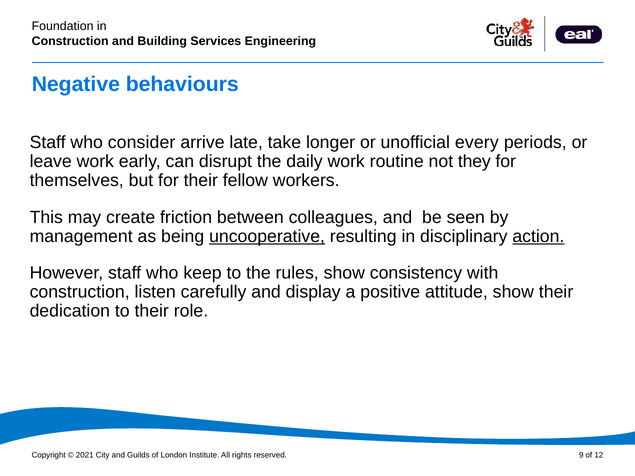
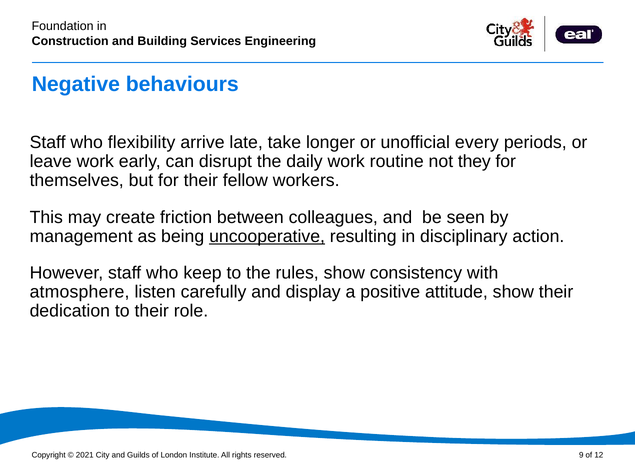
consider: consider -> flexibility (142, 143)
action underline: present -> none (538, 236)
construction: construction -> atmosphere (80, 292)
